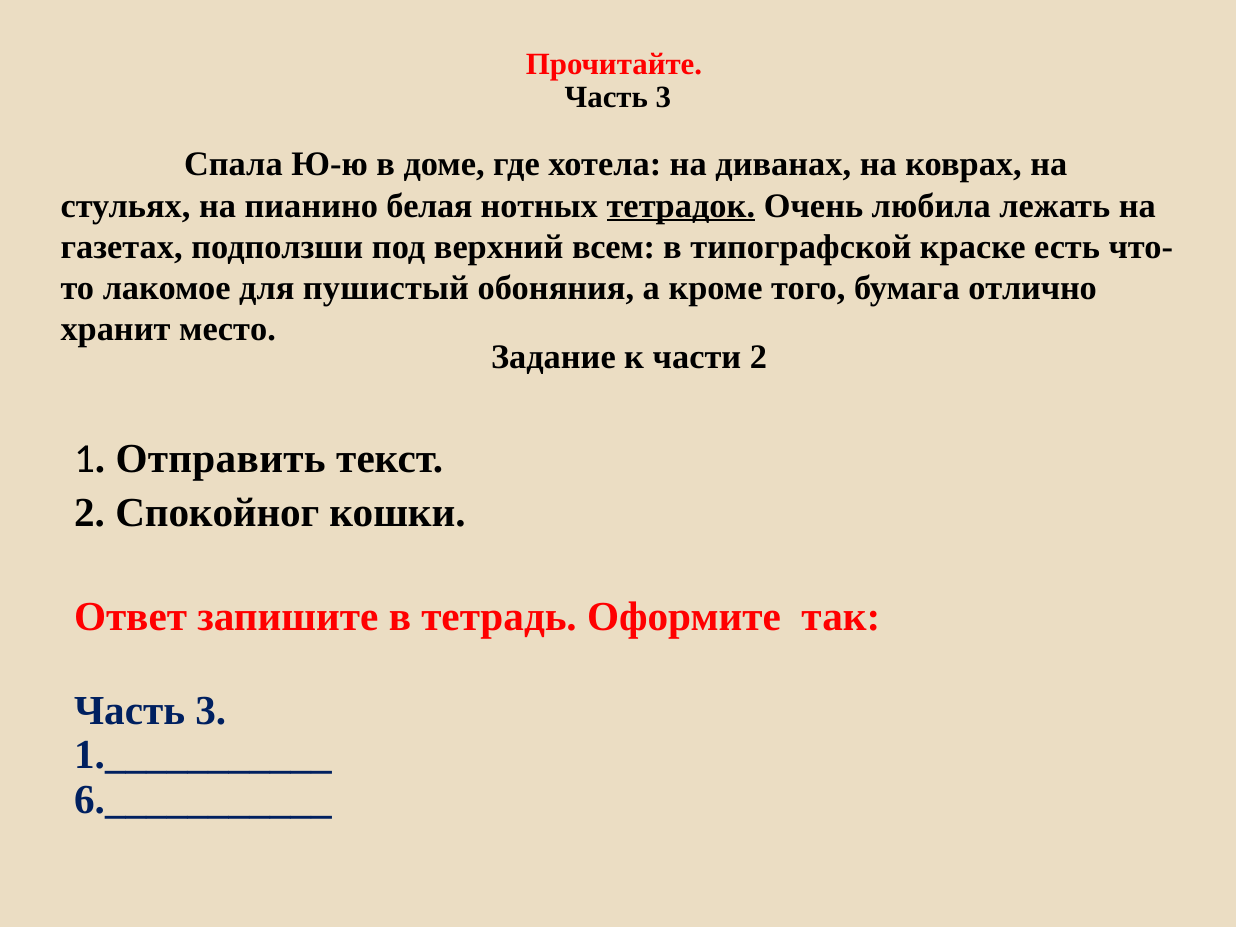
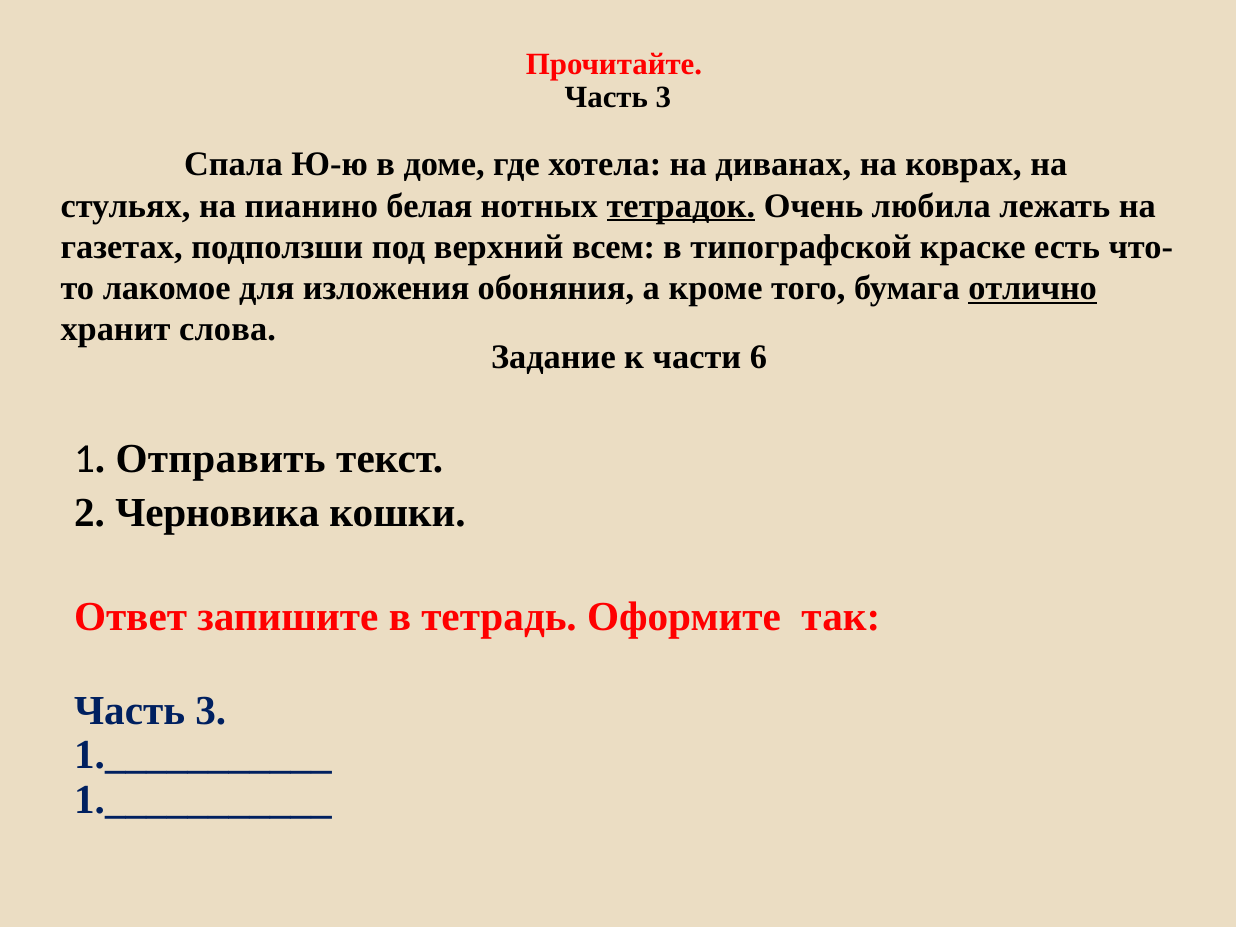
пушистый: пушистый -> изложения (386, 288)
отлично underline: none -> present (1033, 288)
место: место -> слова (228, 329)
части 2: 2 -> 6 (758, 357)
Спокойног: Спокойног -> Черновика (217, 513)
6.___________: 6.___________ -> 1.___________ (203, 800)
